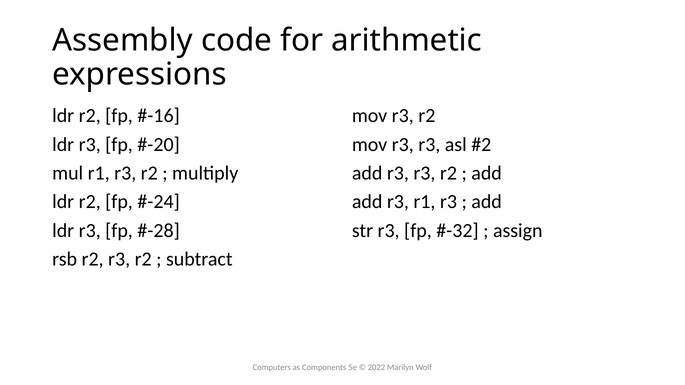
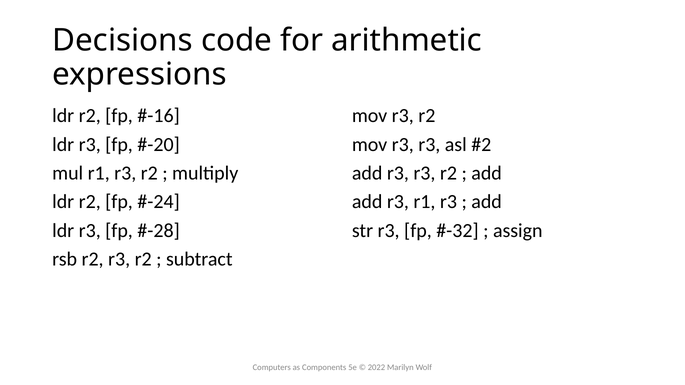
Assembly: Assembly -> Decisions (123, 41)
